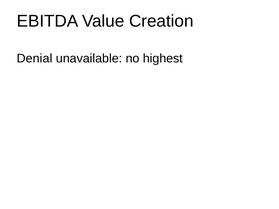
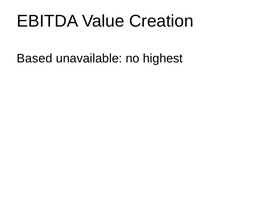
Denial: Denial -> Based (35, 59)
